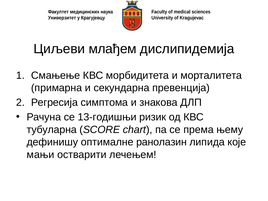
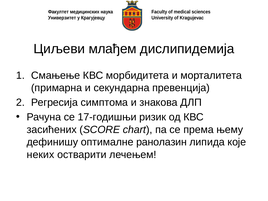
13-годишњи: 13-годишњи -> 17-годишњи (107, 117)
тубуларна: тубуларна -> засићених (52, 130)
мањи: мањи -> неких (41, 155)
